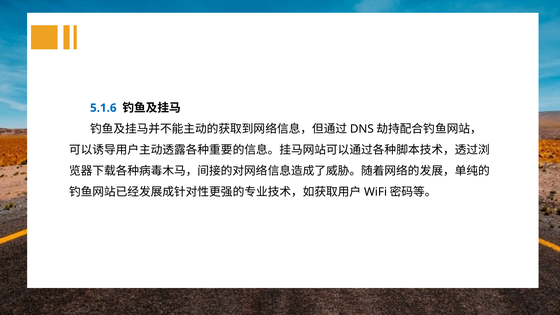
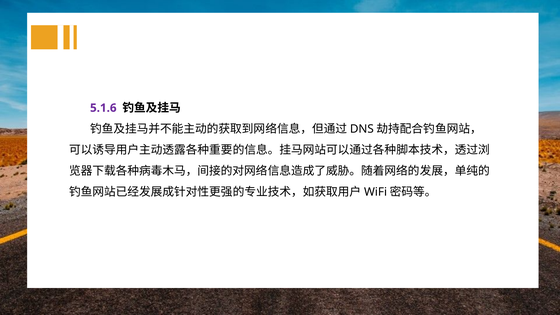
5.1.6 colour: blue -> purple (103, 108)
